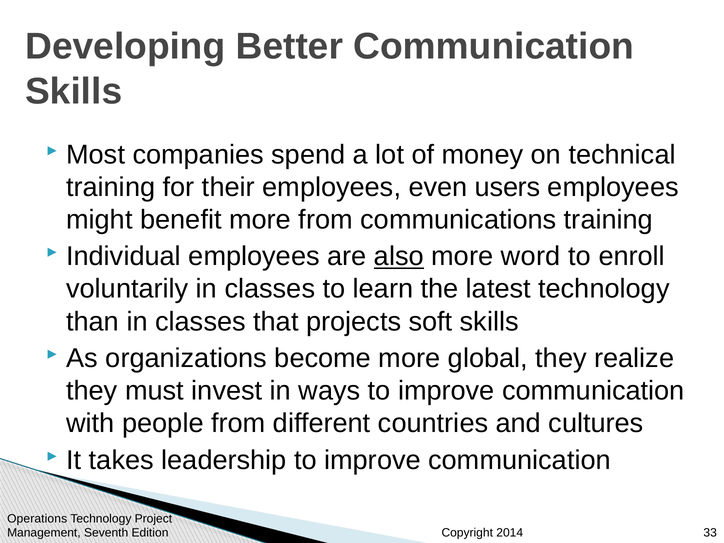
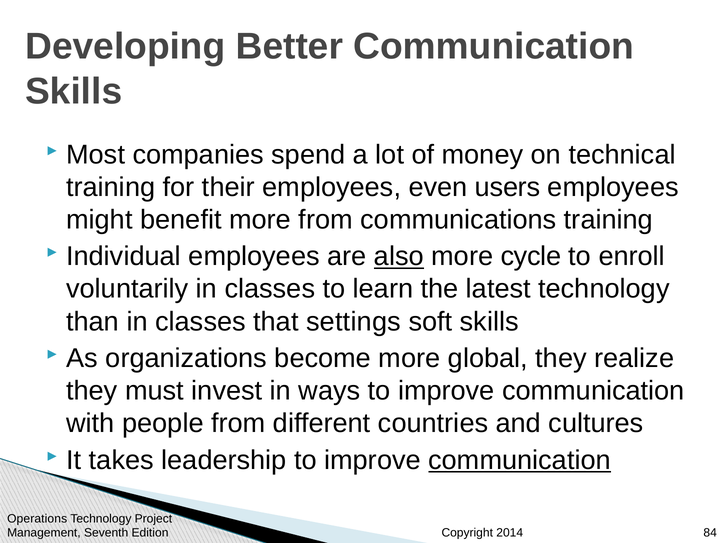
word: word -> cycle (531, 256)
projects: projects -> settings (354, 322)
communication underline: none -> present (520, 460)
33: 33 -> 84 (710, 533)
